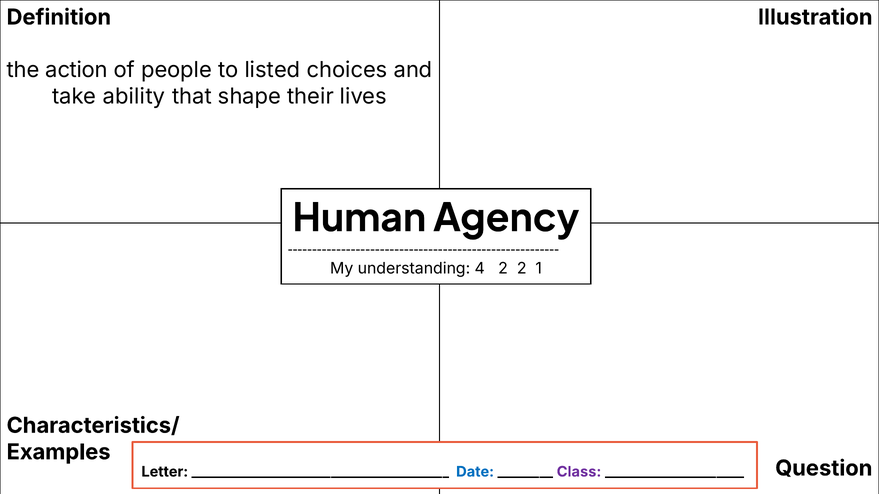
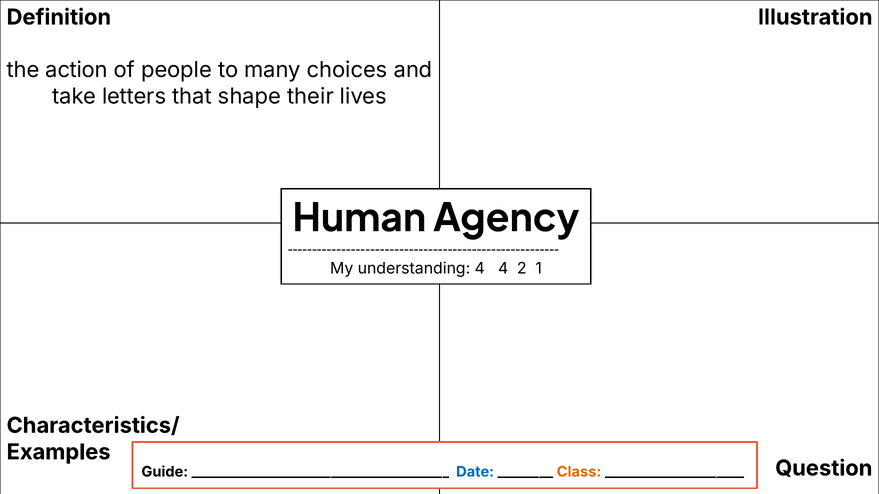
listed: listed -> many (273, 70)
ability: ability -> letters (134, 97)
4 2: 2 -> 4 (503, 269)
Letter: Letter -> Guide (165, 472)
Class colour: purple -> orange (579, 472)
